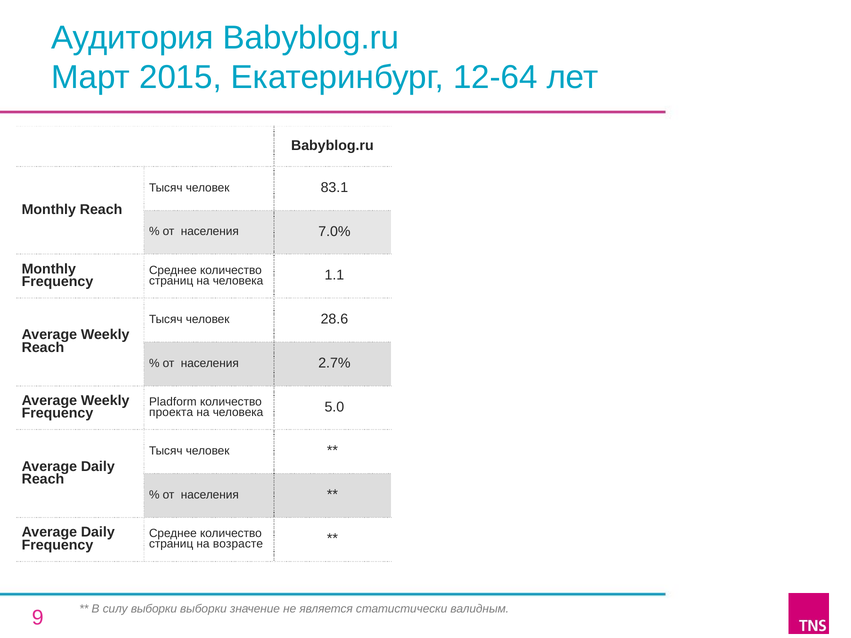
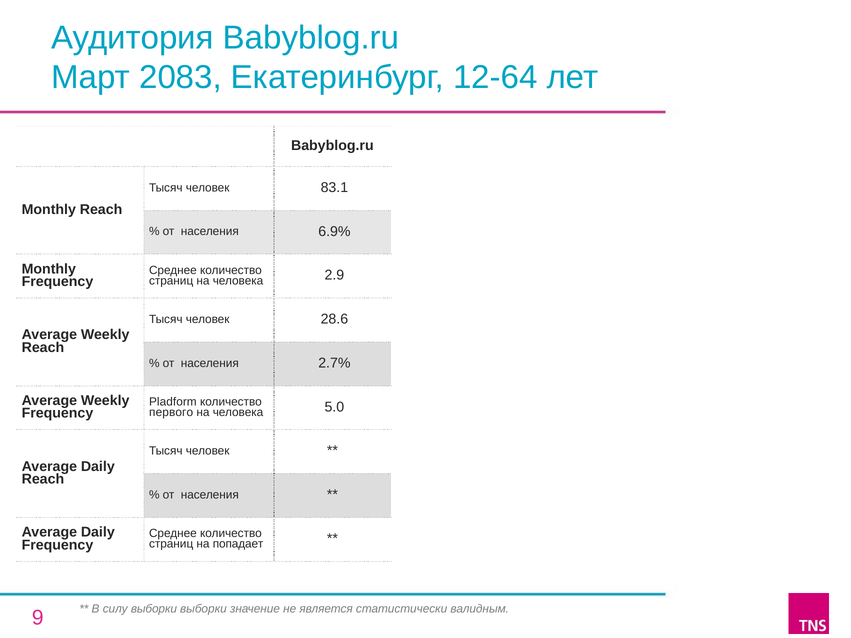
2015: 2015 -> 2083 (180, 77)
7.0%: 7.0% -> 6.9% (334, 231)
1.1: 1.1 -> 2.9 (334, 275)
проекта: проекта -> первого (171, 412)
возрасте: возрасте -> попадает (238, 544)
